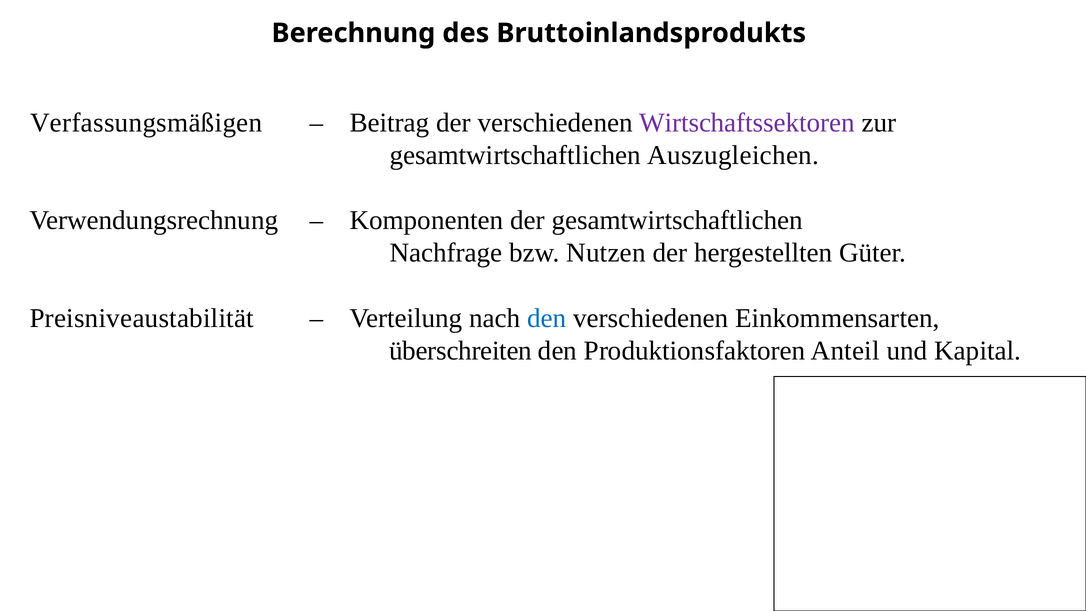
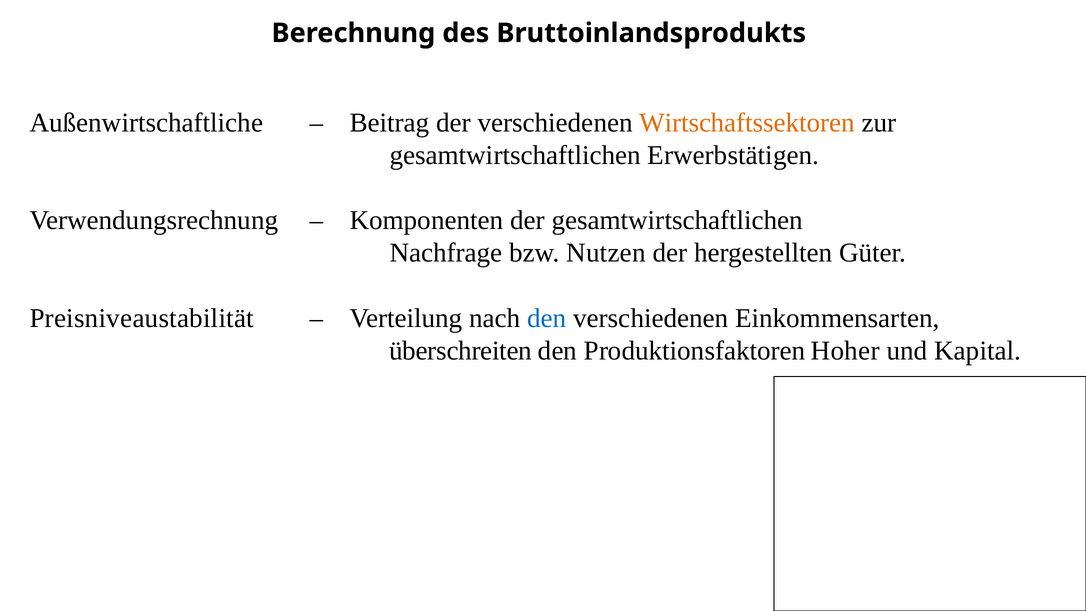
Verfassungsmäßigen: Verfassungsmäßigen -> Außenwirtschaftliche (146, 123)
Wirtschaftssektoren colour: purple -> orange (747, 123)
Auszugleichen: Auszugleichen -> Erwerbstätigen (733, 155)
Anteil: Anteil -> Hoher (845, 351)
